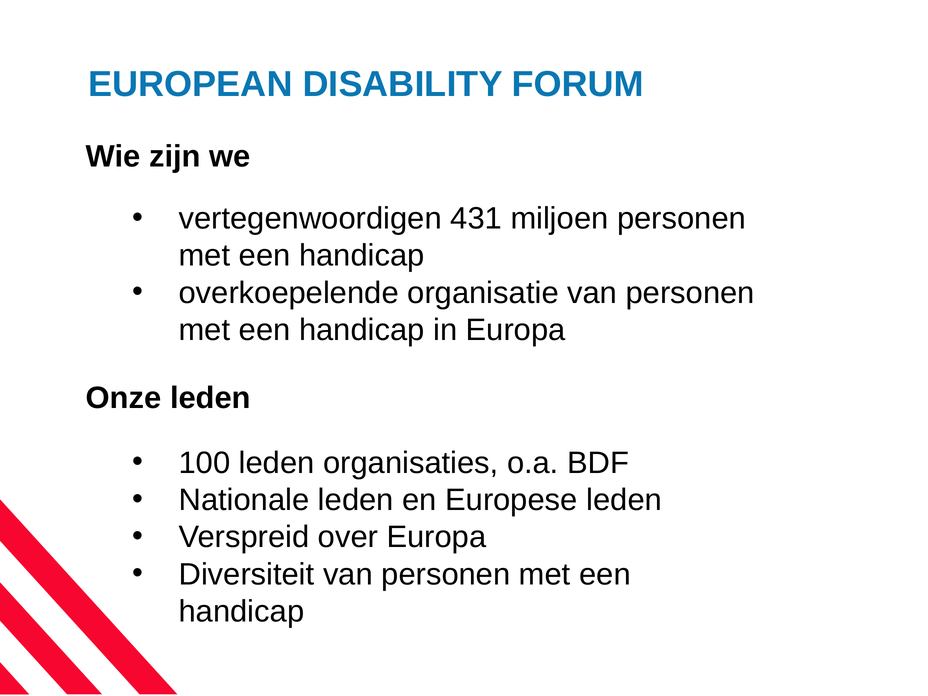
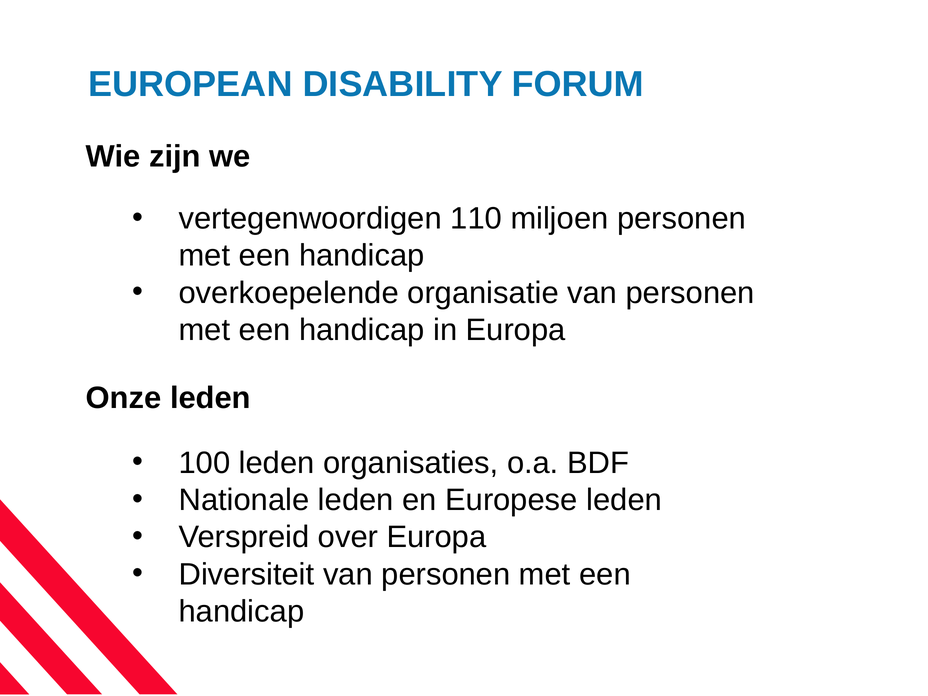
431: 431 -> 110 (476, 219)
